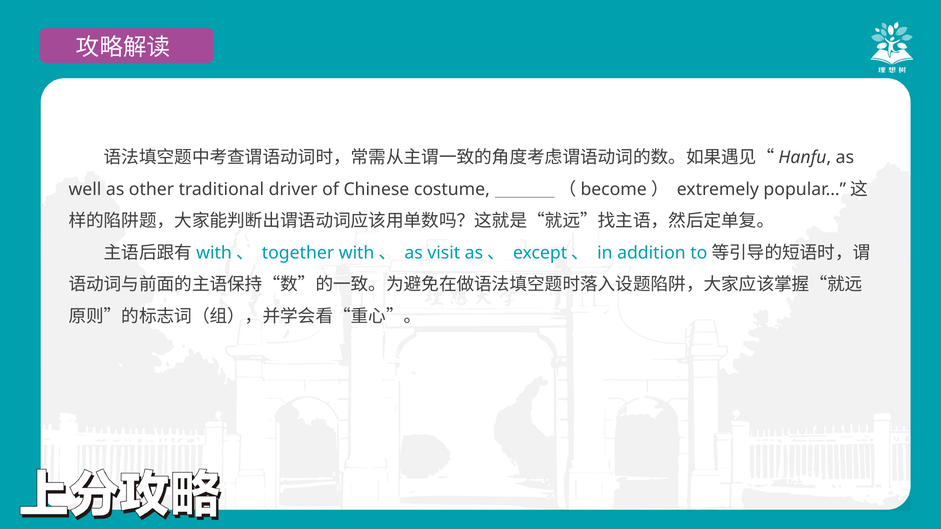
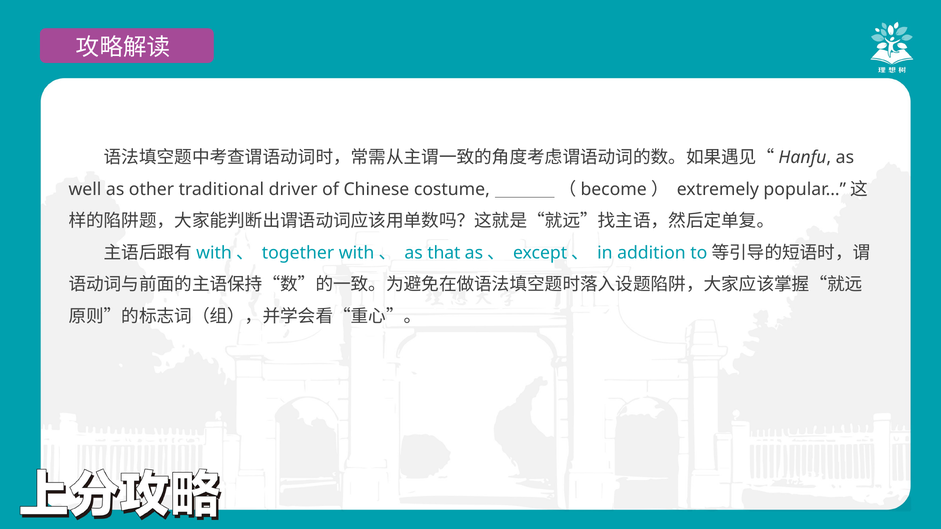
visit: visit -> that (444, 253)
